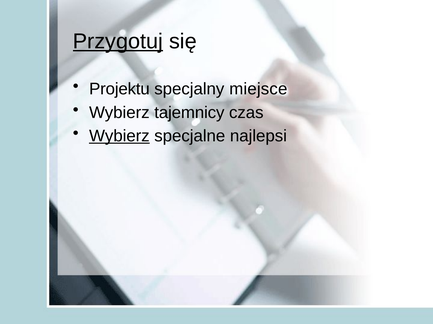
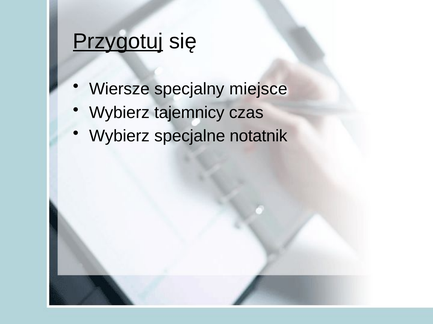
Projektu: Projektu -> Wiersze (119, 89)
Wybierz underline: present -> none (119, 136)
najlepsi: najlepsi -> notatnik (259, 136)
